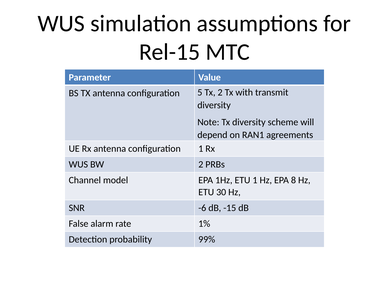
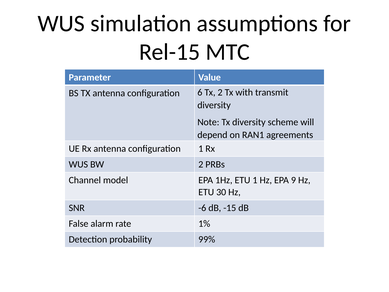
5: 5 -> 6 (200, 92)
8: 8 -> 9 (294, 180)
